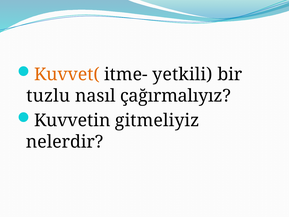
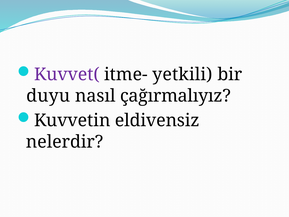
Kuvvet( colour: orange -> purple (67, 74)
tuzlu: tuzlu -> duyu (48, 96)
gitmeliyiz: gitmeliyiz -> eldivensiz (157, 120)
